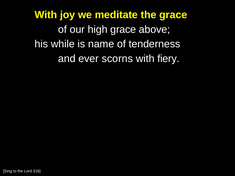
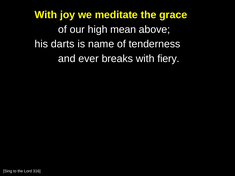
high grace: grace -> mean (123, 29)
while: while -> darts (63, 44)
scorns: scorns -> breaks (117, 59)
